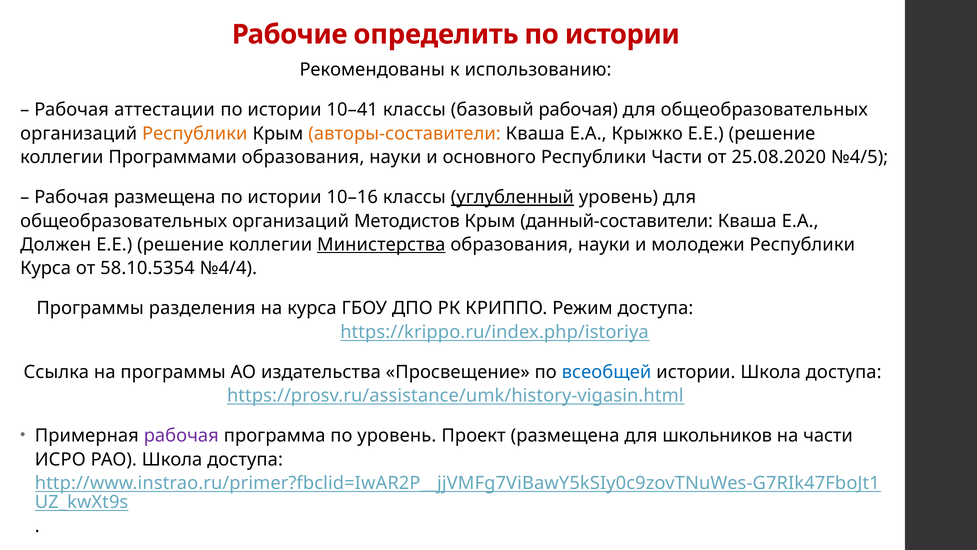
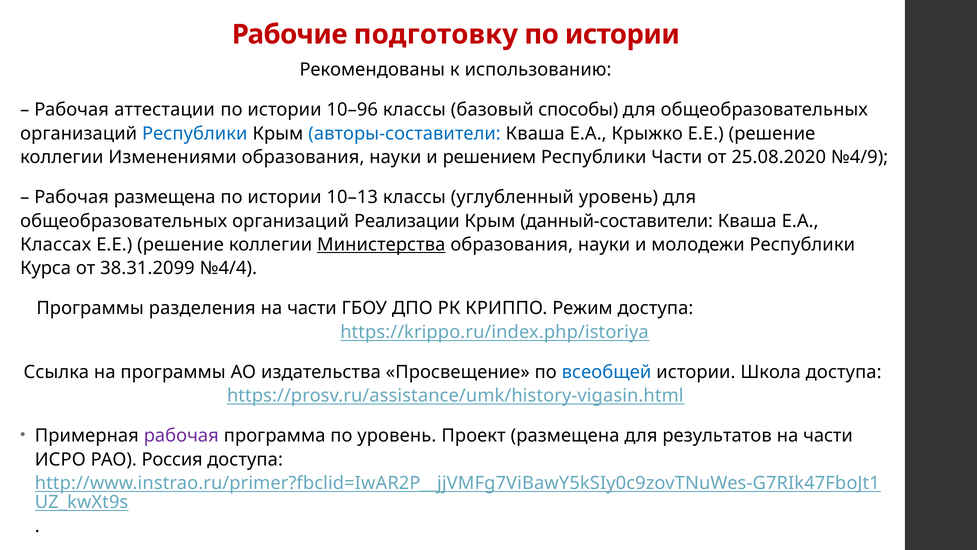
определить: определить -> подготовку (436, 34)
10–41: 10–41 -> 10–96 (352, 110)
базовый рабочая: рабочая -> способы (578, 110)
Республики colour: orange -> blue (195, 133)
авторы-составители colour: orange -> blue (405, 133)
Программами: Программами -> Изменениями (173, 157)
основного: основного -> решением (489, 157)
№4/5: №4/5 -> №4/9 (860, 157)
10–16: 10–16 -> 10–13 (352, 197)
углубленный underline: present -> none (512, 197)
Методистов: Методистов -> Реализации (407, 221)
Должен: Должен -> Классах (56, 245)
58.10.5354: 58.10.5354 -> 38.31.2099 (147, 268)
курса: курса -> части (312, 308)
школьников: школьников -> результатов (717, 436)
РАО Школа: Школа -> Россия (172, 459)
